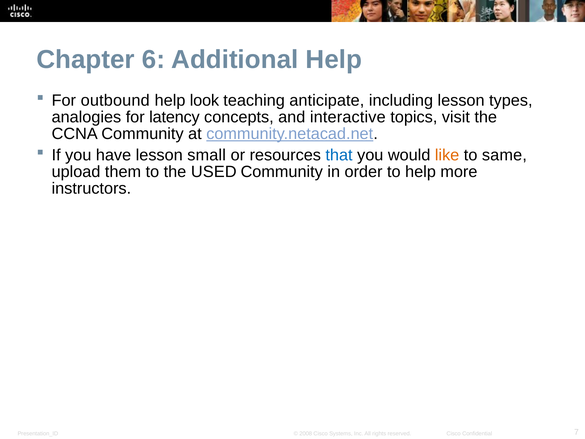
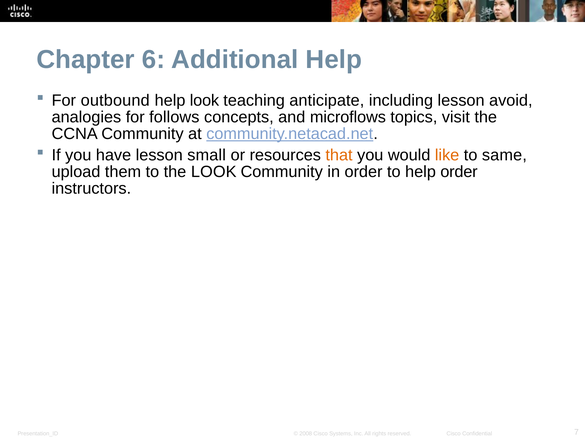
types: types -> avoid (511, 100)
latency: latency -> follows (174, 117)
interactive: interactive -> microflows (348, 117)
that colour: blue -> orange (339, 155)
the USED: USED -> LOOK (214, 172)
help more: more -> order (459, 172)
